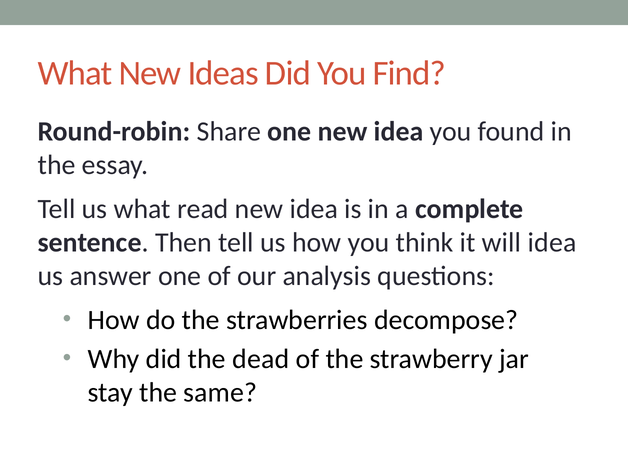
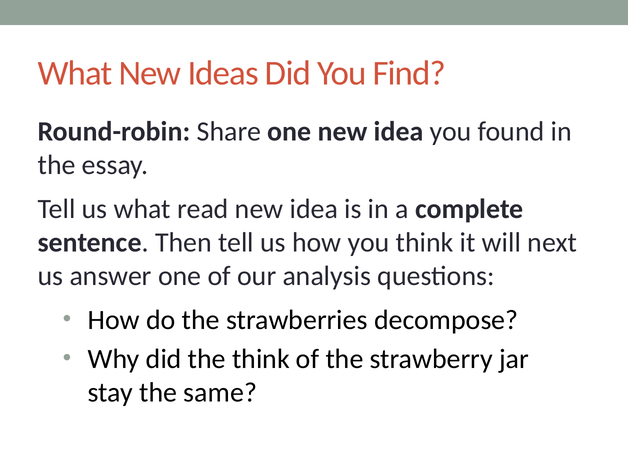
will idea: idea -> next (552, 243)
the dead: dead -> think (261, 359)
